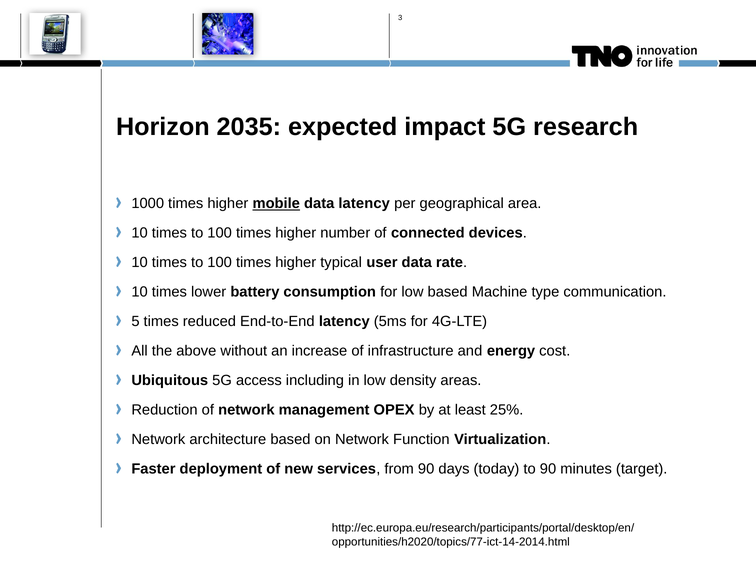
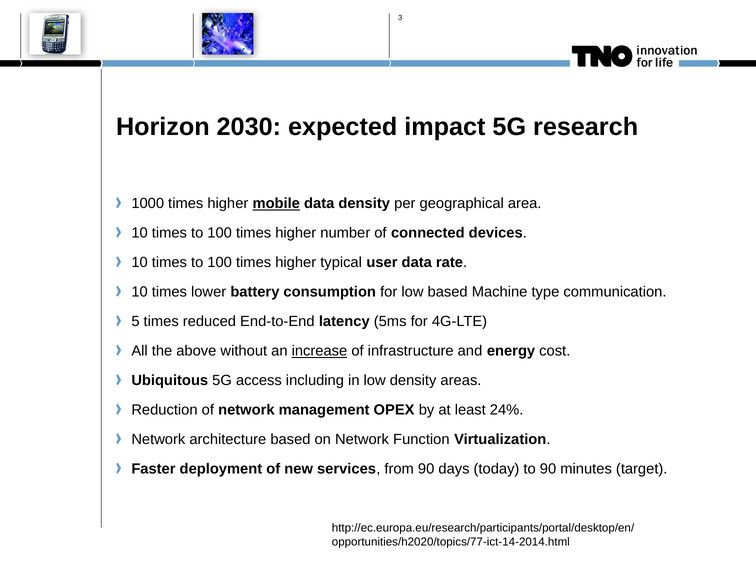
2035: 2035 -> 2030 (249, 127)
data latency: latency -> density (364, 204)
increase underline: none -> present (319, 351)
25%: 25% -> 24% (507, 410)
